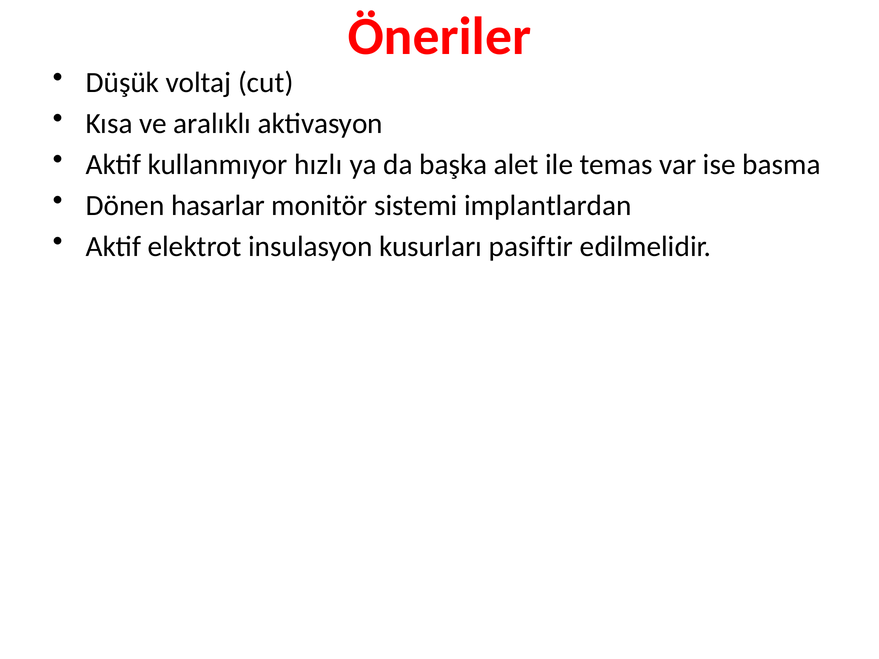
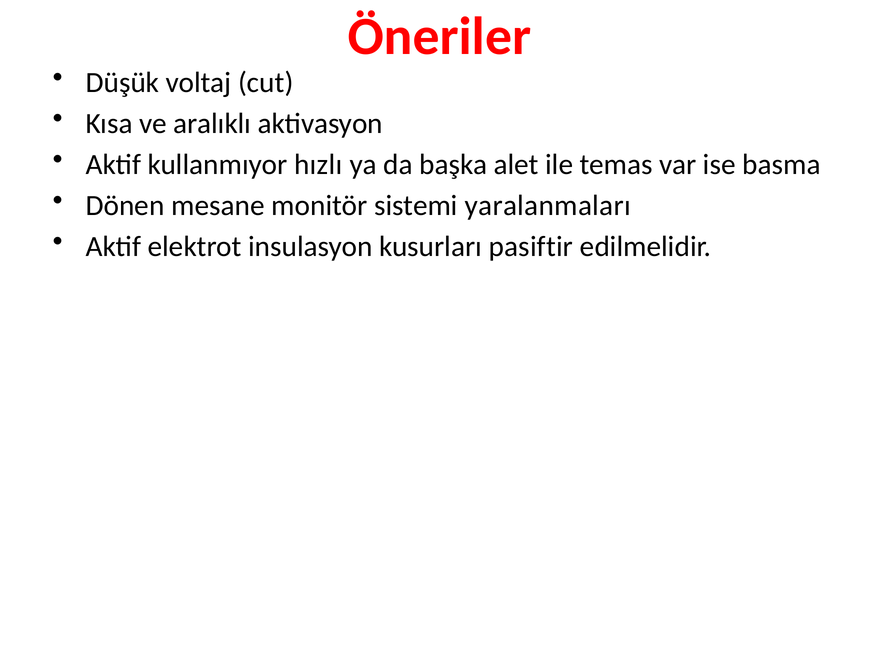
hasarlar: hasarlar -> mesane (218, 206)
implantlardan: implantlardan -> yaralanmaları (548, 206)
